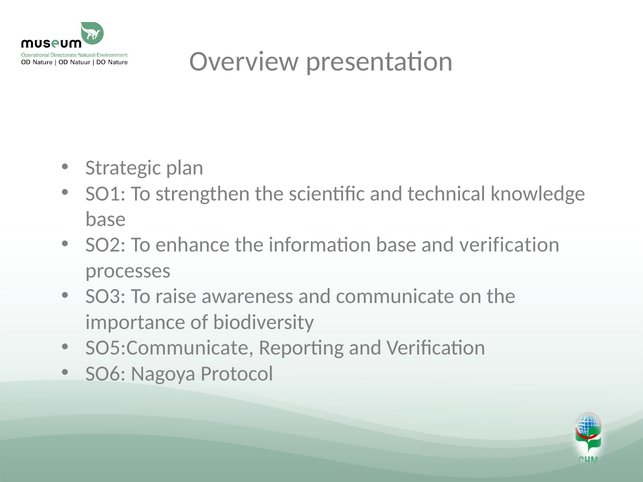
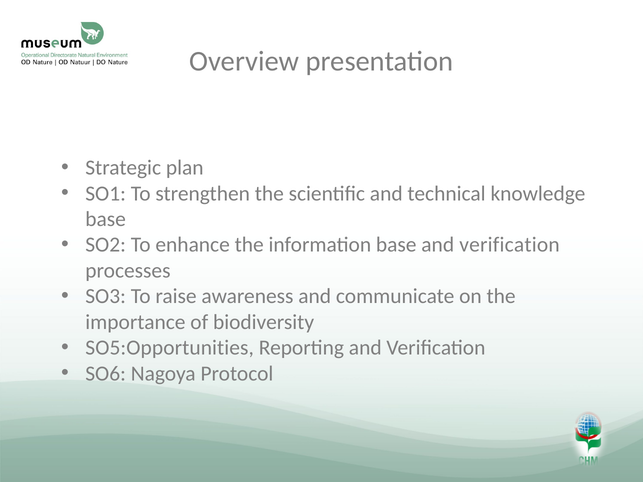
SO5:Communicate: SO5:Communicate -> SO5:Opportunities (170, 348)
